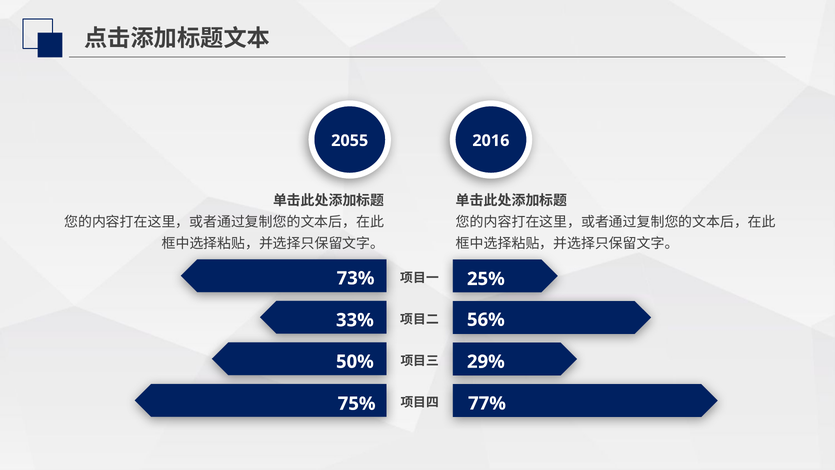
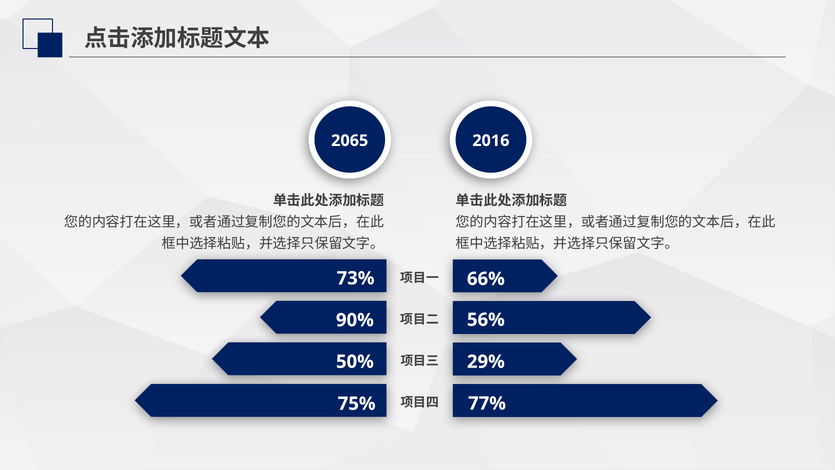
2055: 2055 -> 2065 (350, 141)
25%: 25% -> 66% (486, 279)
33%: 33% -> 90% (355, 320)
